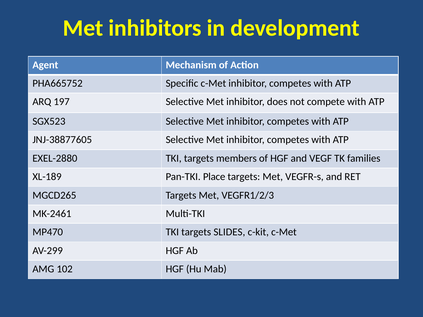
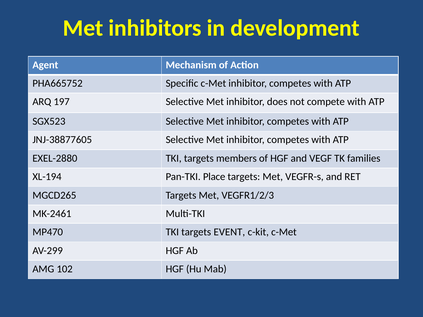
XL-189: XL-189 -> XL-194 (47, 177)
SLIDES: SLIDES -> EVENT (229, 232)
